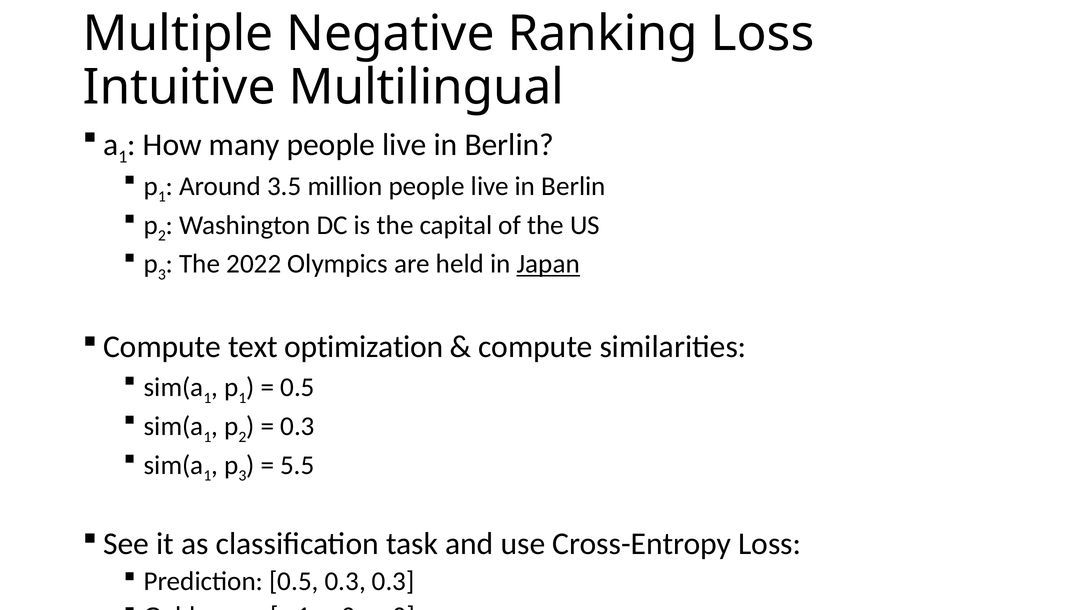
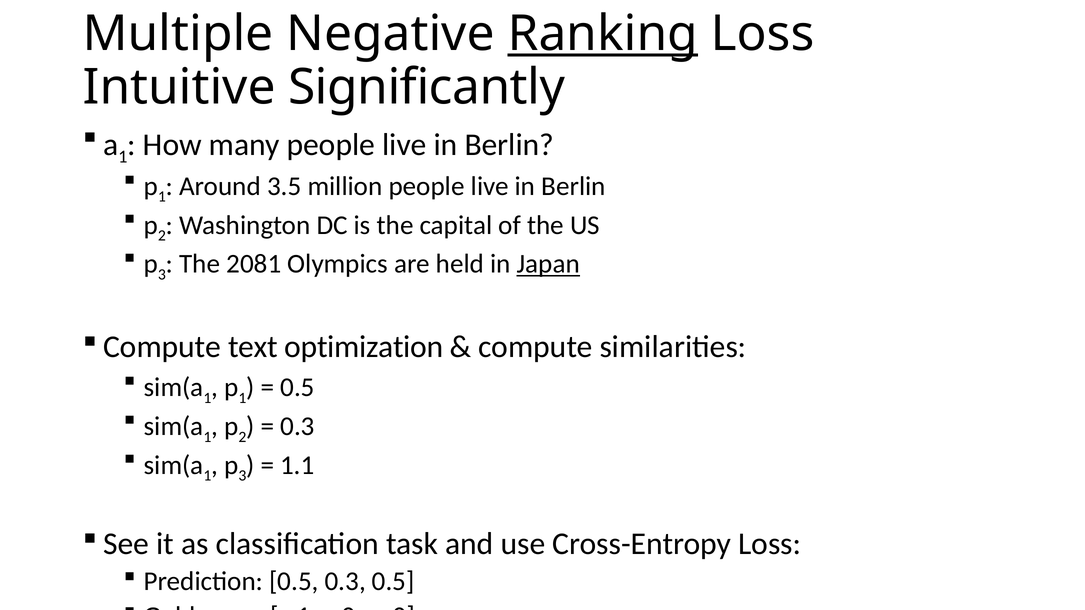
Ranking underline: none -> present (603, 34)
Multilingual: Multilingual -> Significantly (427, 87)
2022: 2022 -> 2081 (254, 264)
5.5: 5.5 -> 1.1 (297, 465)
0.3 0.3: 0.3 -> 0.5 (393, 582)
